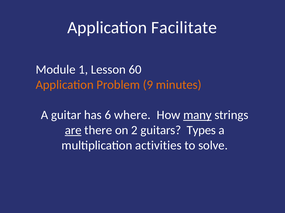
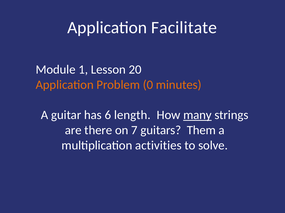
60: 60 -> 20 (135, 70)
9: 9 -> 0 (148, 85)
where: where -> length (132, 115)
are underline: present -> none (73, 131)
2: 2 -> 7 (134, 131)
Types: Types -> Them (201, 131)
